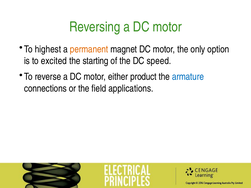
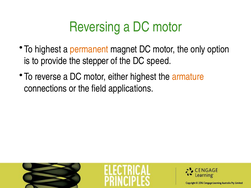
excited: excited -> provide (54, 61)
starting: starting -> stepper (96, 61)
either product: product -> highest (143, 77)
armature colour: blue -> orange (188, 77)
